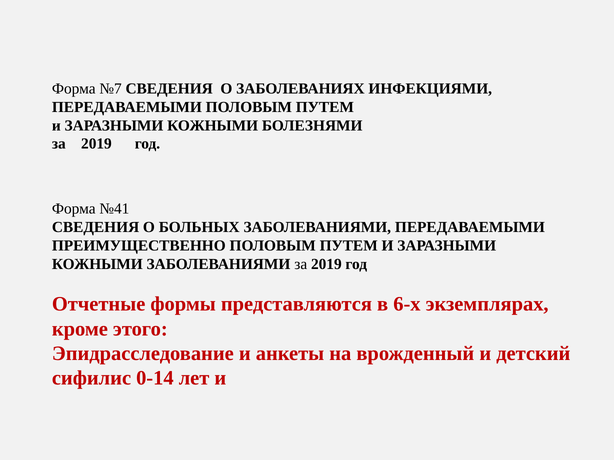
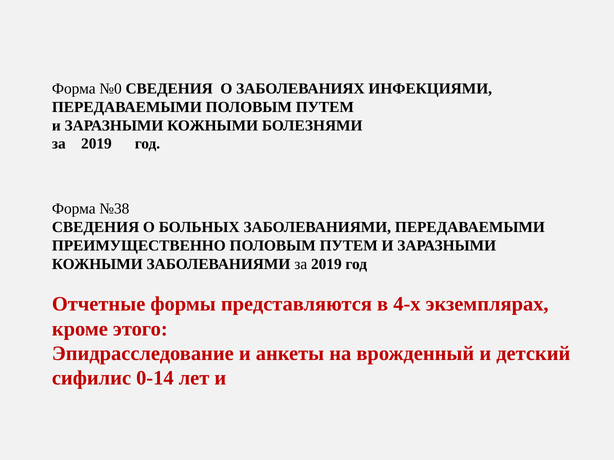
№7: №7 -> №0 (111, 89)
№41: №41 -> №38 (114, 209)
6-х: 6-х -> 4-х (407, 305)
